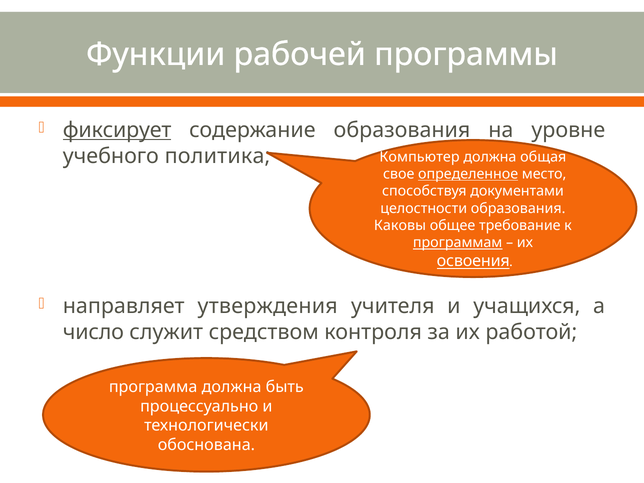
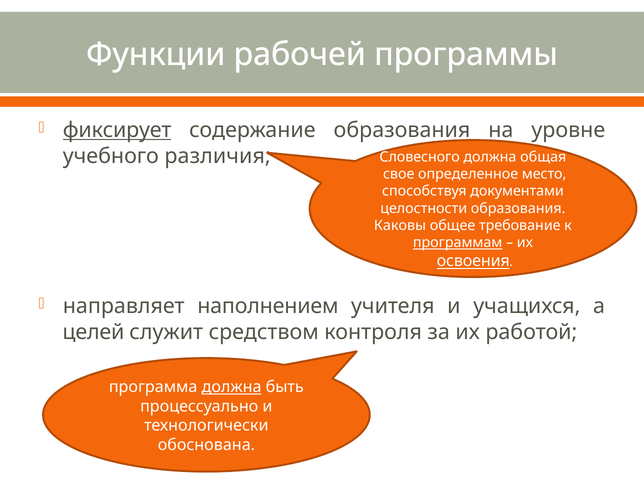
политика: политика -> различия (218, 156)
Компьютер: Компьютер -> Словесного (420, 157)
определенное underline: present -> none (468, 174)
утверждения: утверждения -> наполнением (268, 306)
число: число -> целей (93, 332)
должна underline: none -> present (232, 387)
